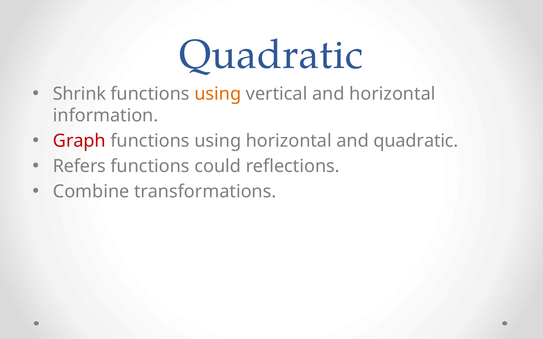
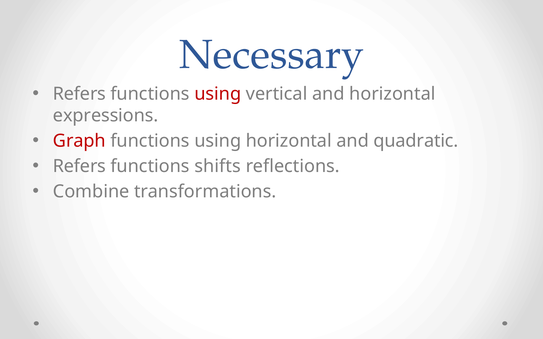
Quadratic: Quadratic -> Necessary (271, 55)
Shrink: Shrink -> Refers (79, 94)
using colour: orange -> red (218, 94)
information: information -> expressions (106, 116)
could: could -> shifts (218, 166)
